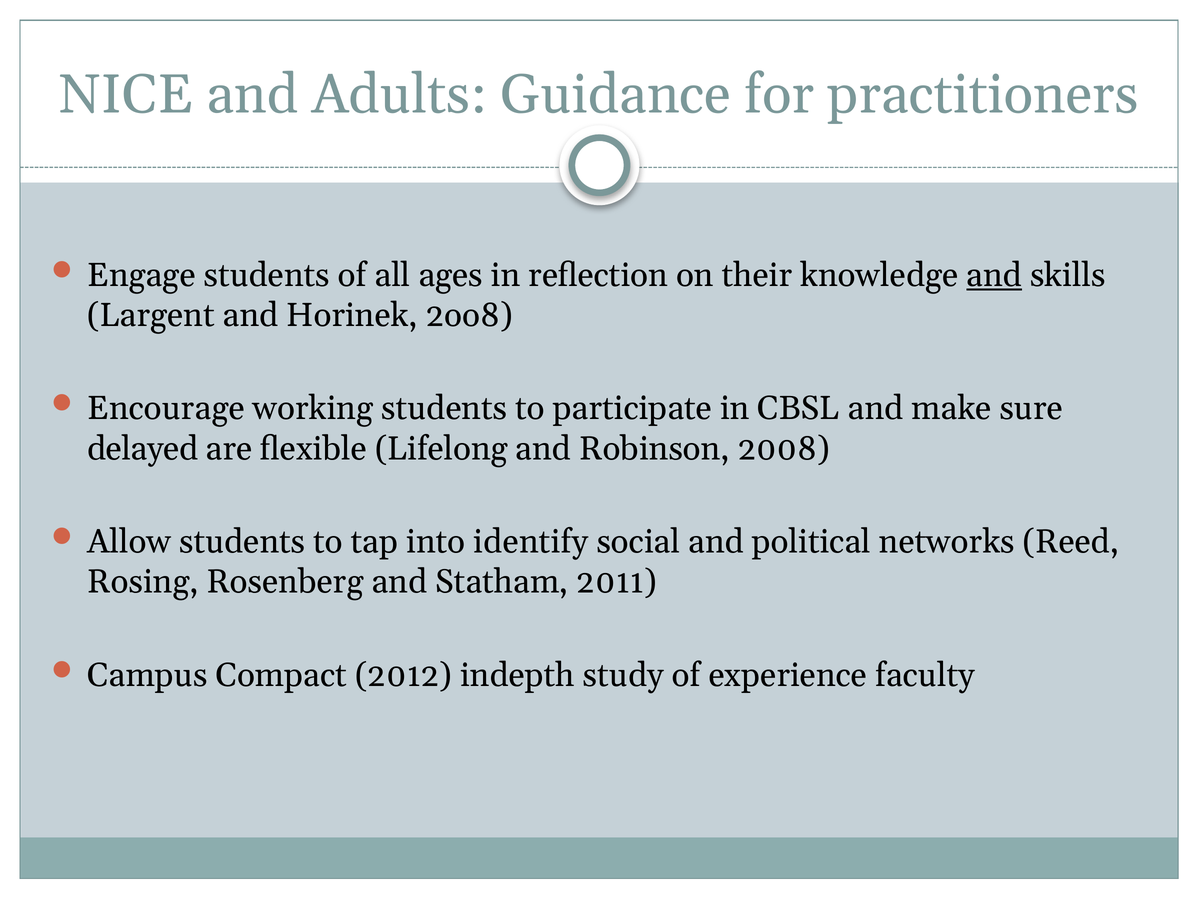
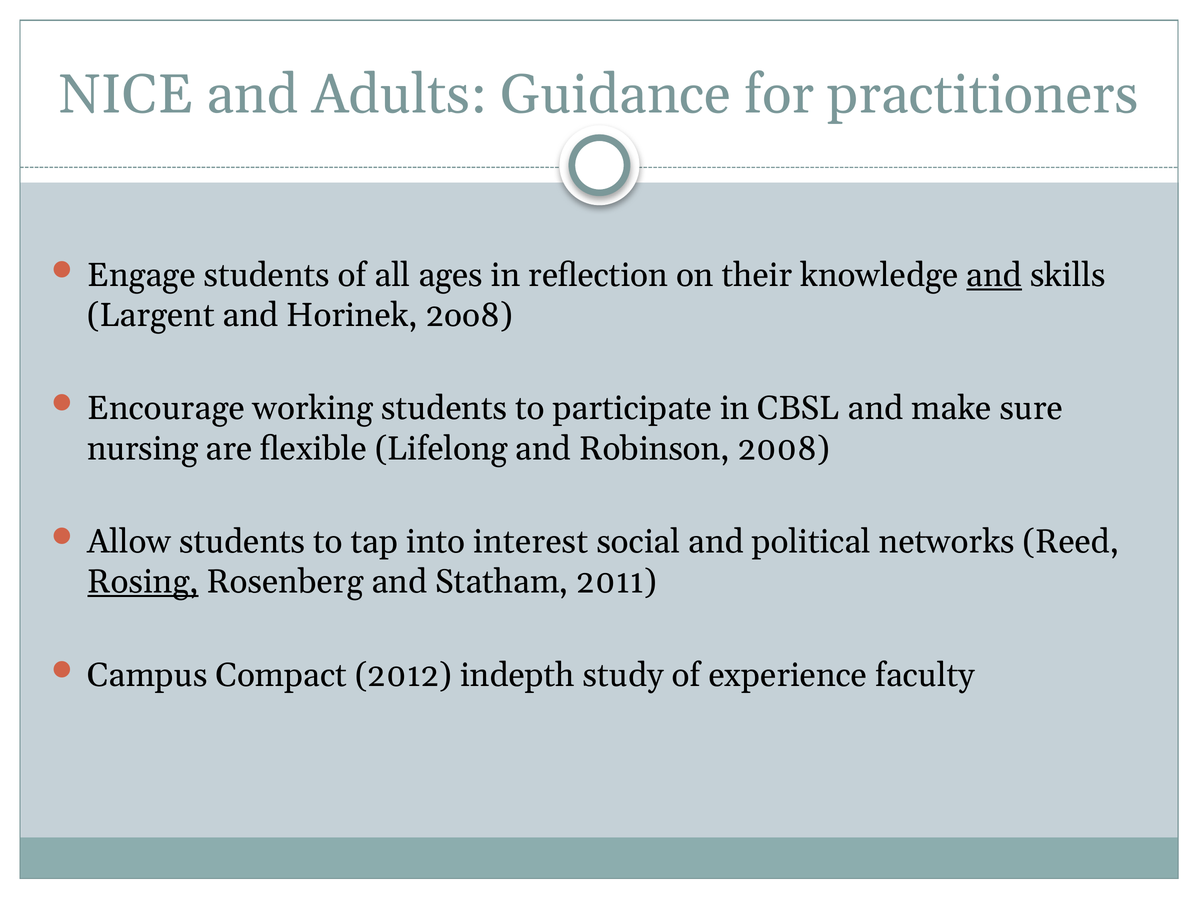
delayed: delayed -> nursing (143, 449)
identify: identify -> interest (531, 542)
Rosing underline: none -> present (143, 582)
